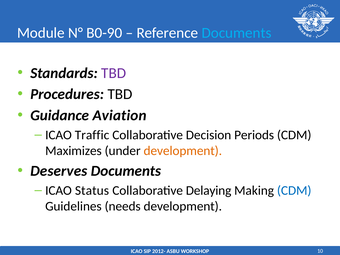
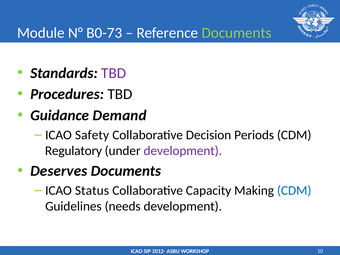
B0-90: B0-90 -> B0-73 (104, 33)
Documents colour: light blue -> light green (237, 33)
Aviation: Aviation -> Demand (120, 115)
Traffic: Traffic -> Safety (92, 135)
Maximizes: Maximizes -> Regulatory (73, 151)
development colour: orange -> purple (183, 151)
Delaying: Delaying -> Capacity (209, 190)
